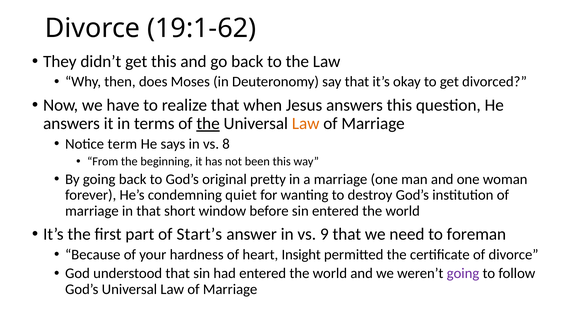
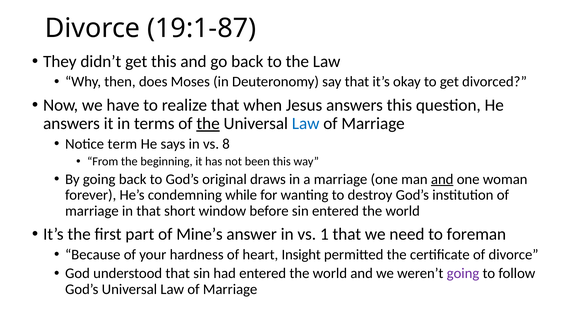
19:1-62: 19:1-62 -> 19:1-87 (202, 28)
Law colour: orange -> blue (306, 124)
pretty: pretty -> draws (268, 179)
and underline: none -> present (442, 179)
quiet: quiet -> while (241, 195)
Start’s: Start’s -> Mine’s (199, 234)
9: 9 -> 1 (324, 234)
